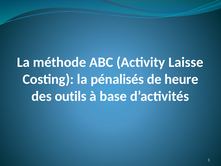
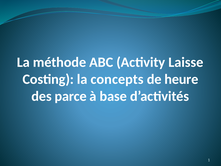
pénalisés: pénalisés -> concepts (117, 79)
outils: outils -> parce (71, 96)
